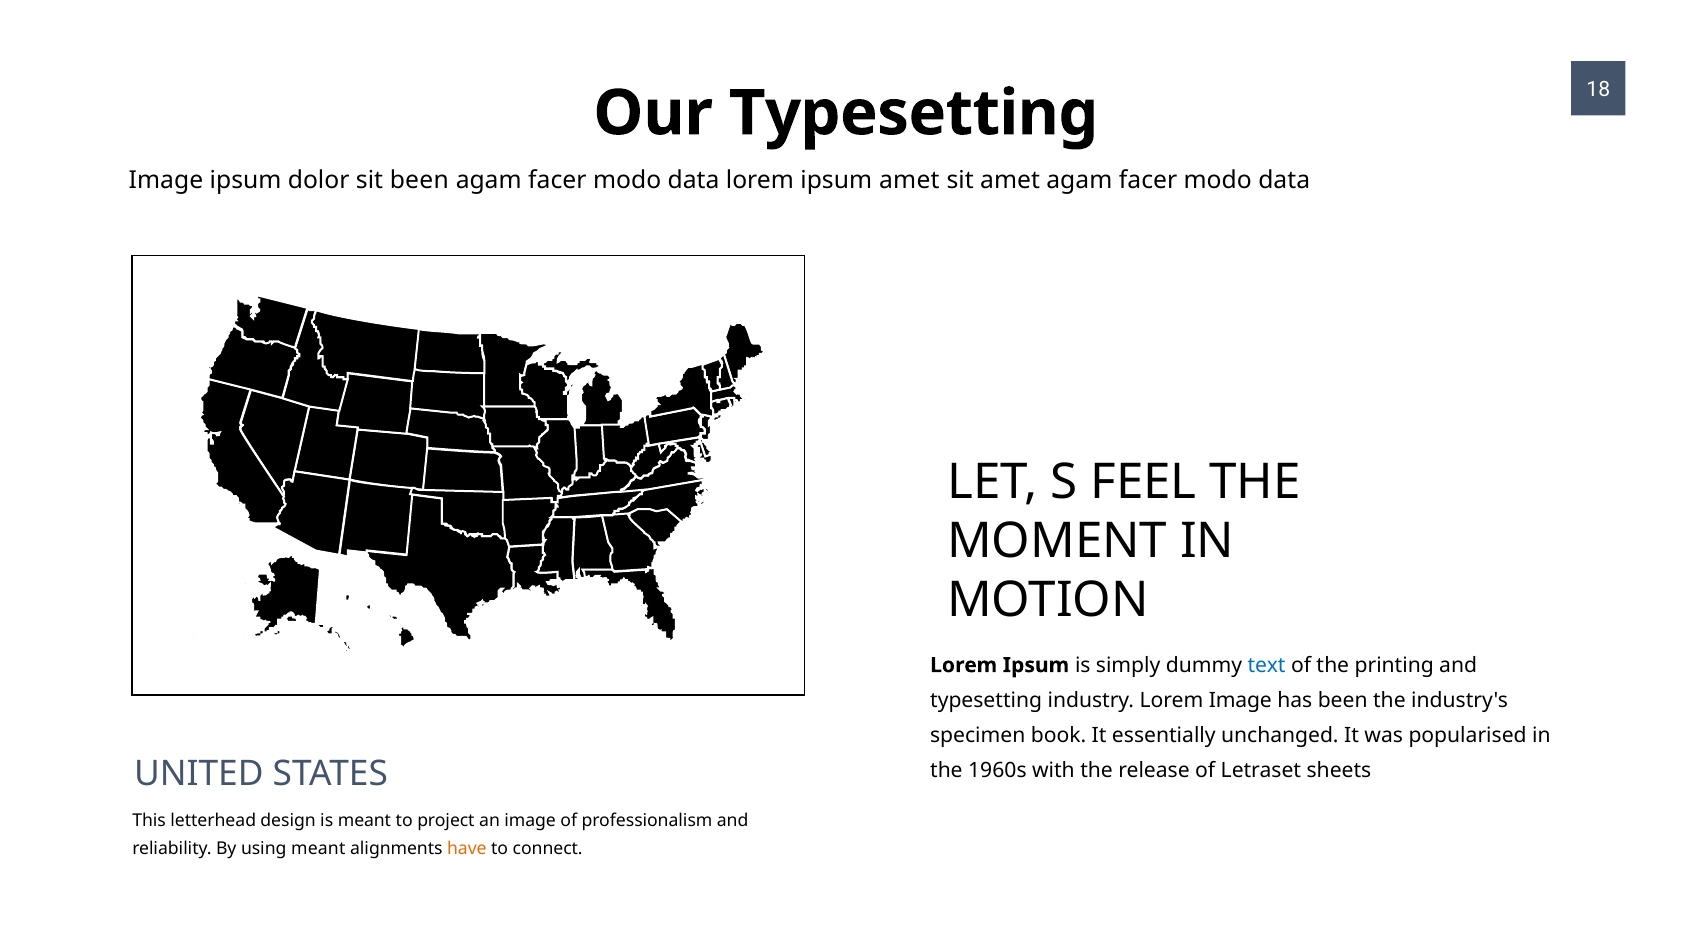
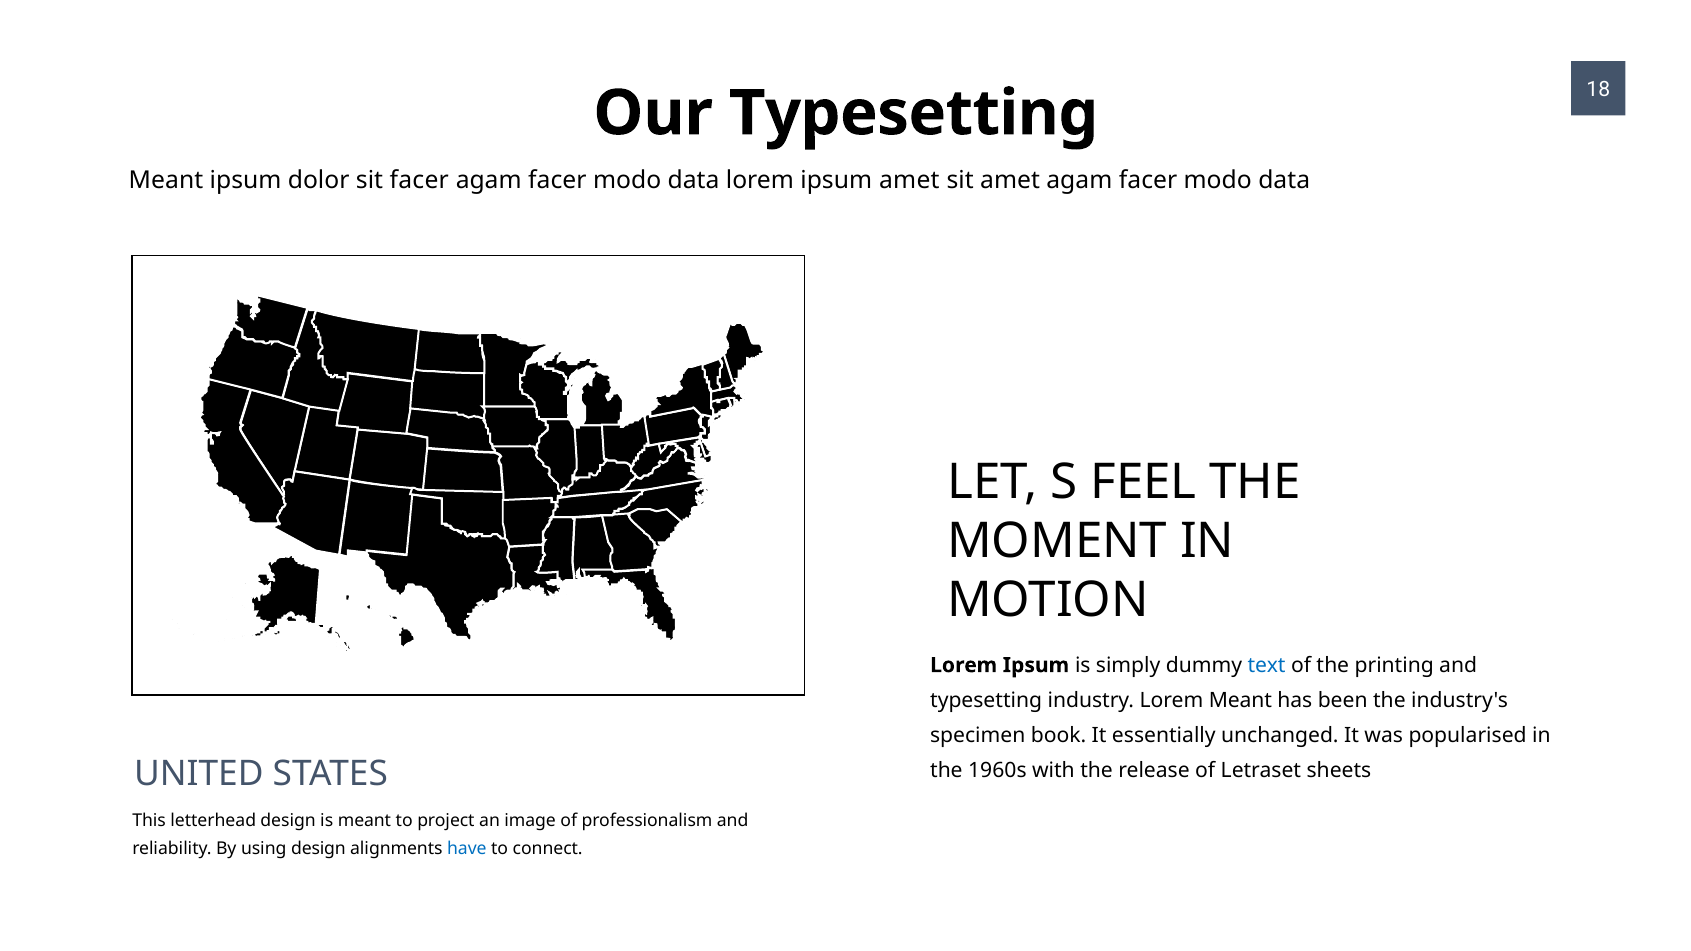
Image: Image -> Meant (166, 180)
sit been: been -> facer (419, 180)
Lorem Image: Image -> Meant (1240, 701)
using meant: meant -> design (318, 849)
have colour: orange -> blue (467, 849)
